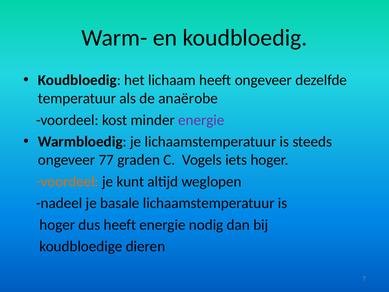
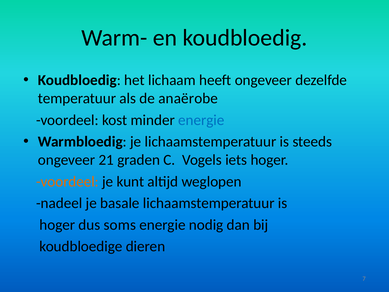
energie colour: purple -> blue (201, 120)
77: 77 -> 21 (106, 160)
dus heeft: heeft -> soms (120, 225)
